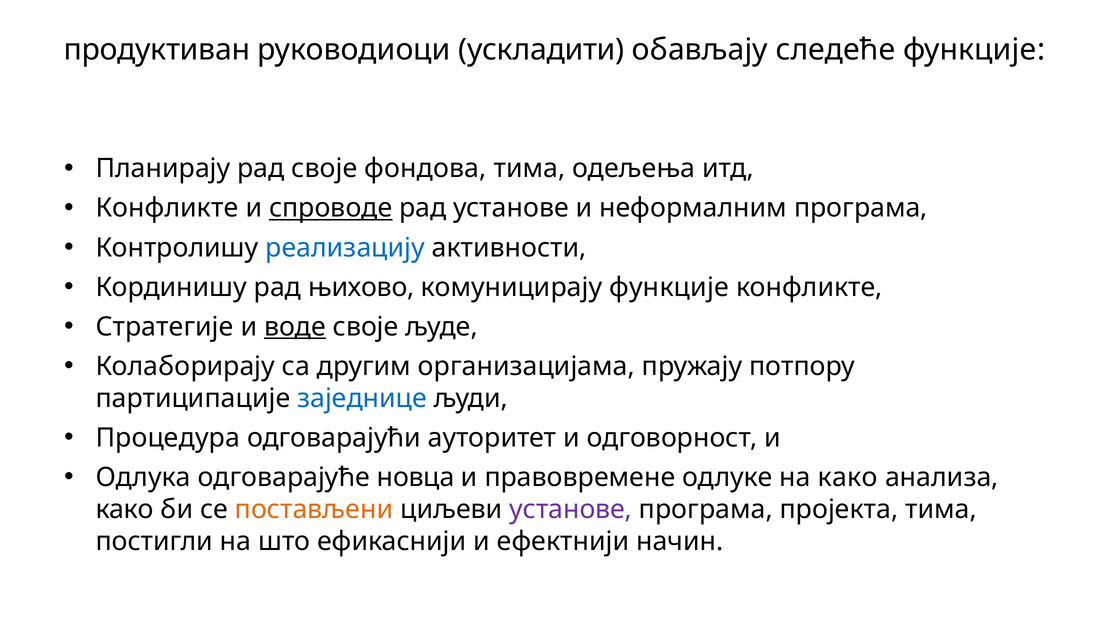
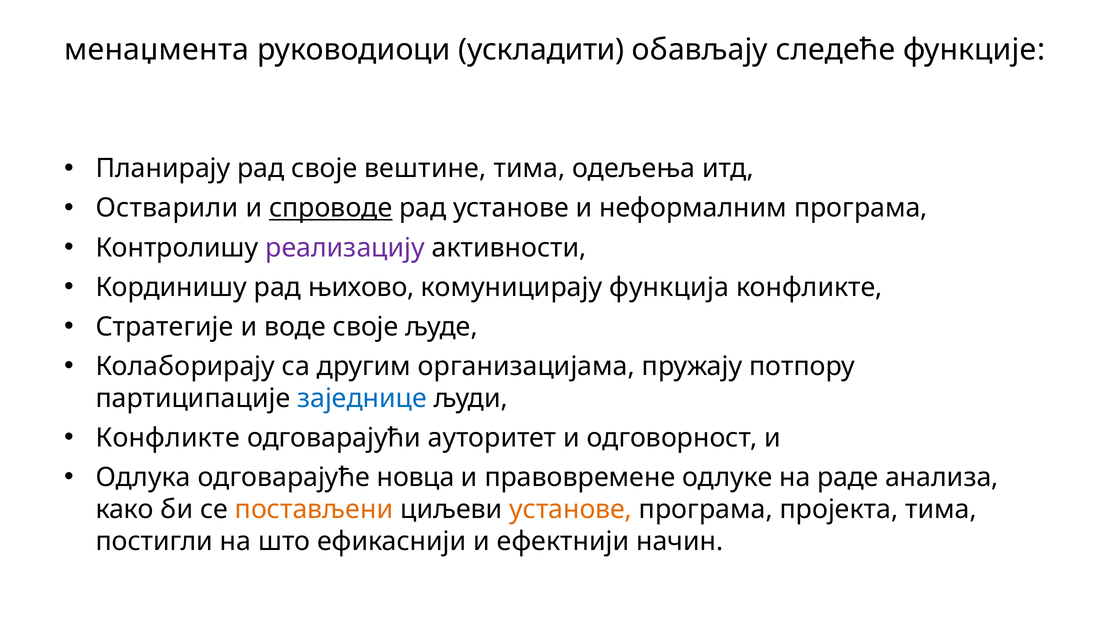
продуктиван: продуктиван -> менаџмента (157, 50)
фондова: фондова -> вештине (425, 169)
Конфликте: Конфликте -> Остварили (167, 208)
реализацију colour: blue -> purple (345, 248)
комуницирају функције: функције -> функција (669, 287)
воде underline: present -> none (295, 327)
Процедура: Процедура -> Конфликте (168, 438)
на како: како -> раде (848, 477)
установе colour: purple -> orange (571, 509)
